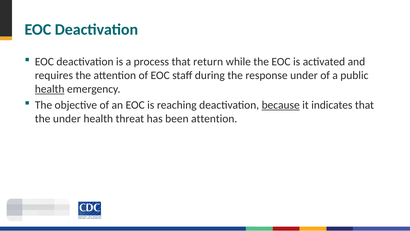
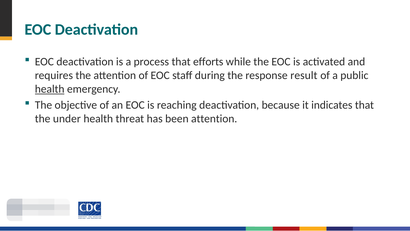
return: return -> efforts (208, 62)
response under: under -> result (304, 75)
because underline: present -> none (281, 105)
